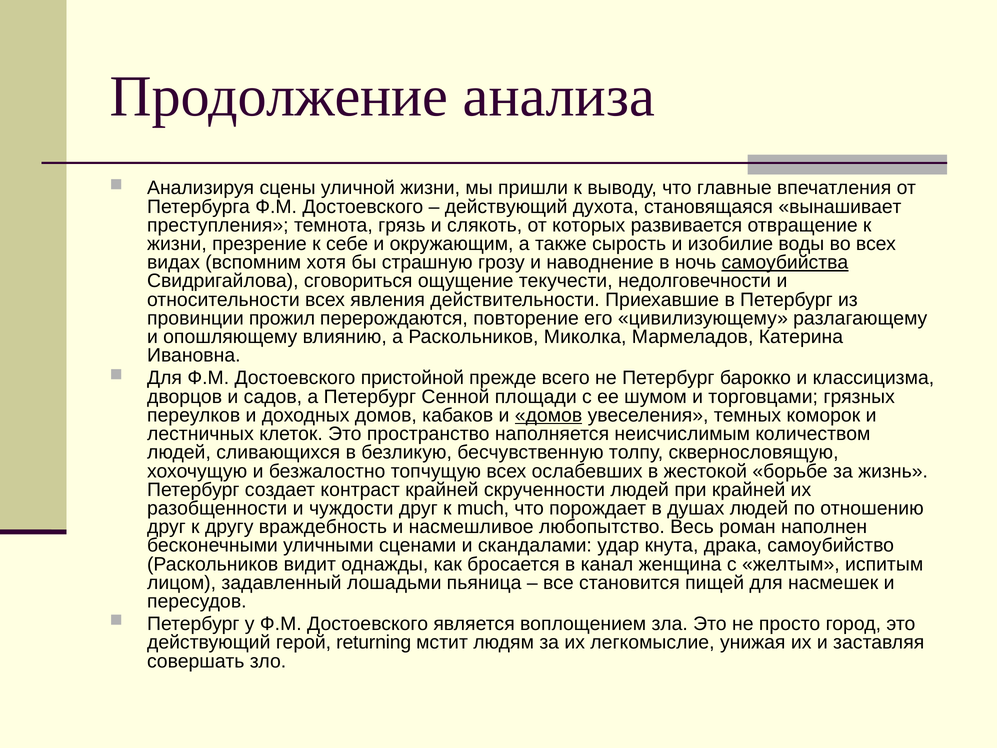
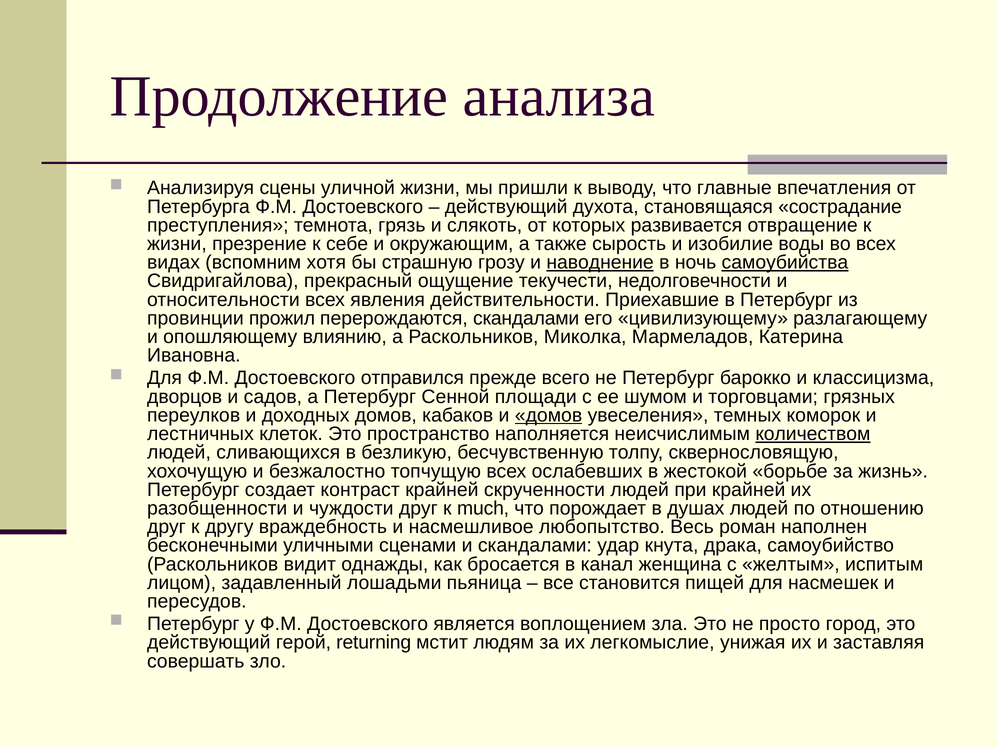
вынашивает: вынашивает -> сострадание (840, 207)
наводнение underline: none -> present (600, 262)
сговориться: сговориться -> прекрасный (358, 281)
перерождаются повторение: повторение -> скандалами (526, 318)
пристойной: пристойной -> отправился (412, 378)
количеством underline: none -> present (813, 434)
